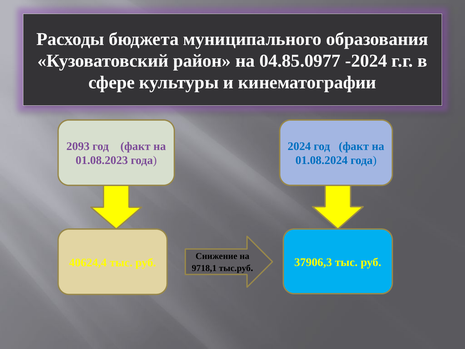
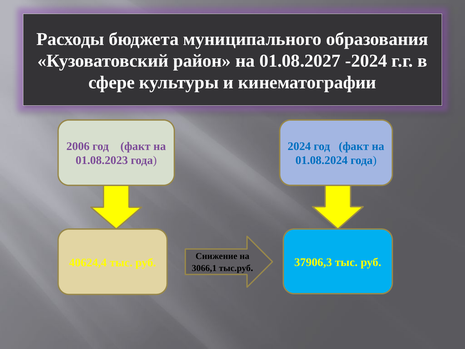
04.85.0977: 04.85.0977 -> 01.08.2027 (300, 61)
2093: 2093 -> 2006 (78, 146)
9718,1: 9718,1 -> 3066,1 (204, 268)
